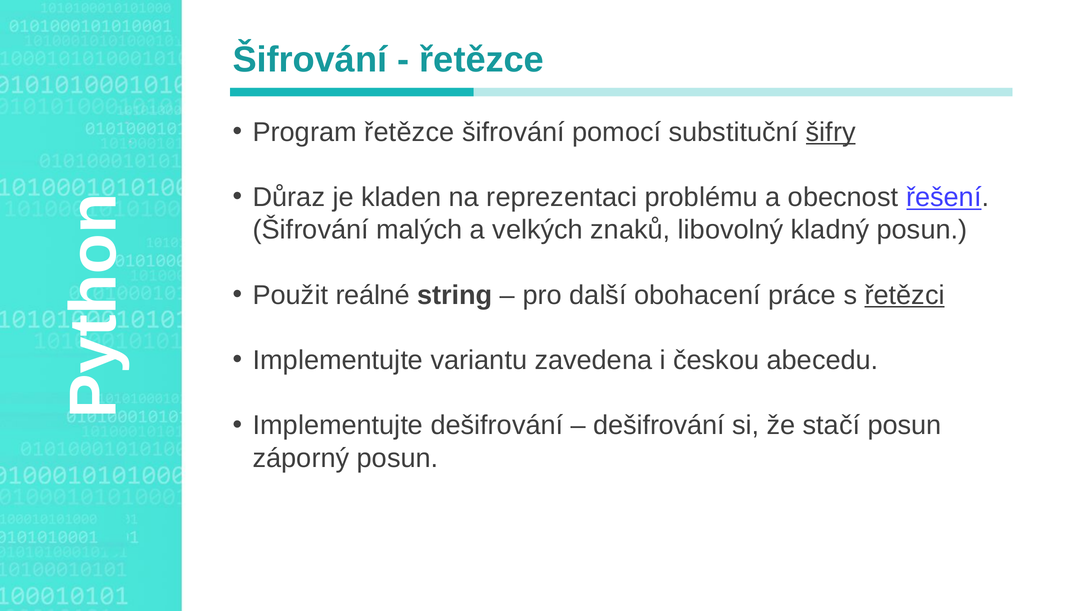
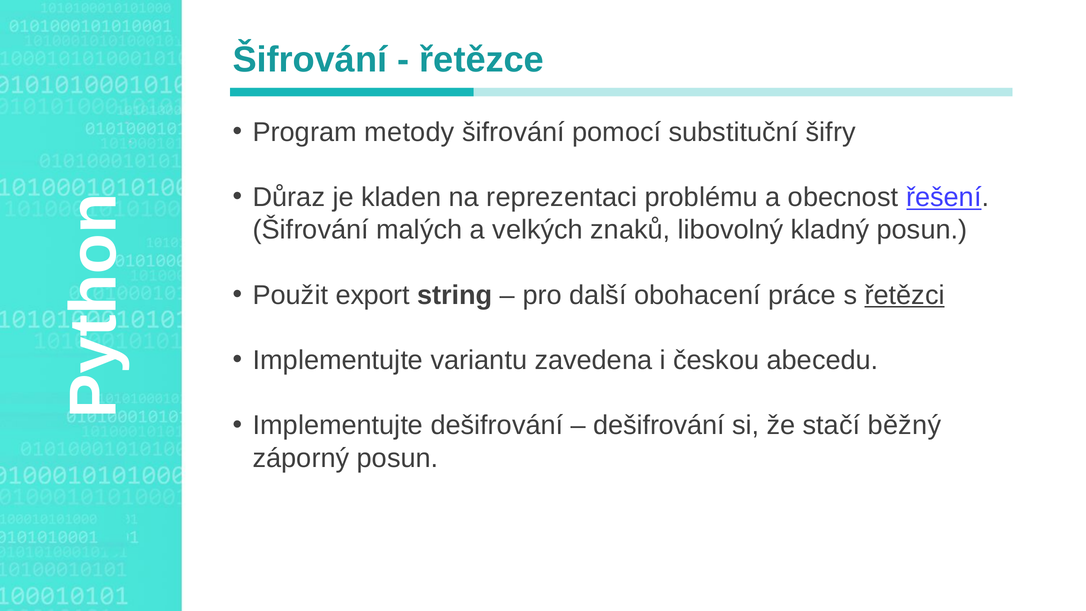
Program řetězce: řetězce -> metody (409, 132)
šifry underline: present -> none (831, 132)
reálné: reálné -> export (373, 295)
stačí posun: posun -> běžný (904, 425)
